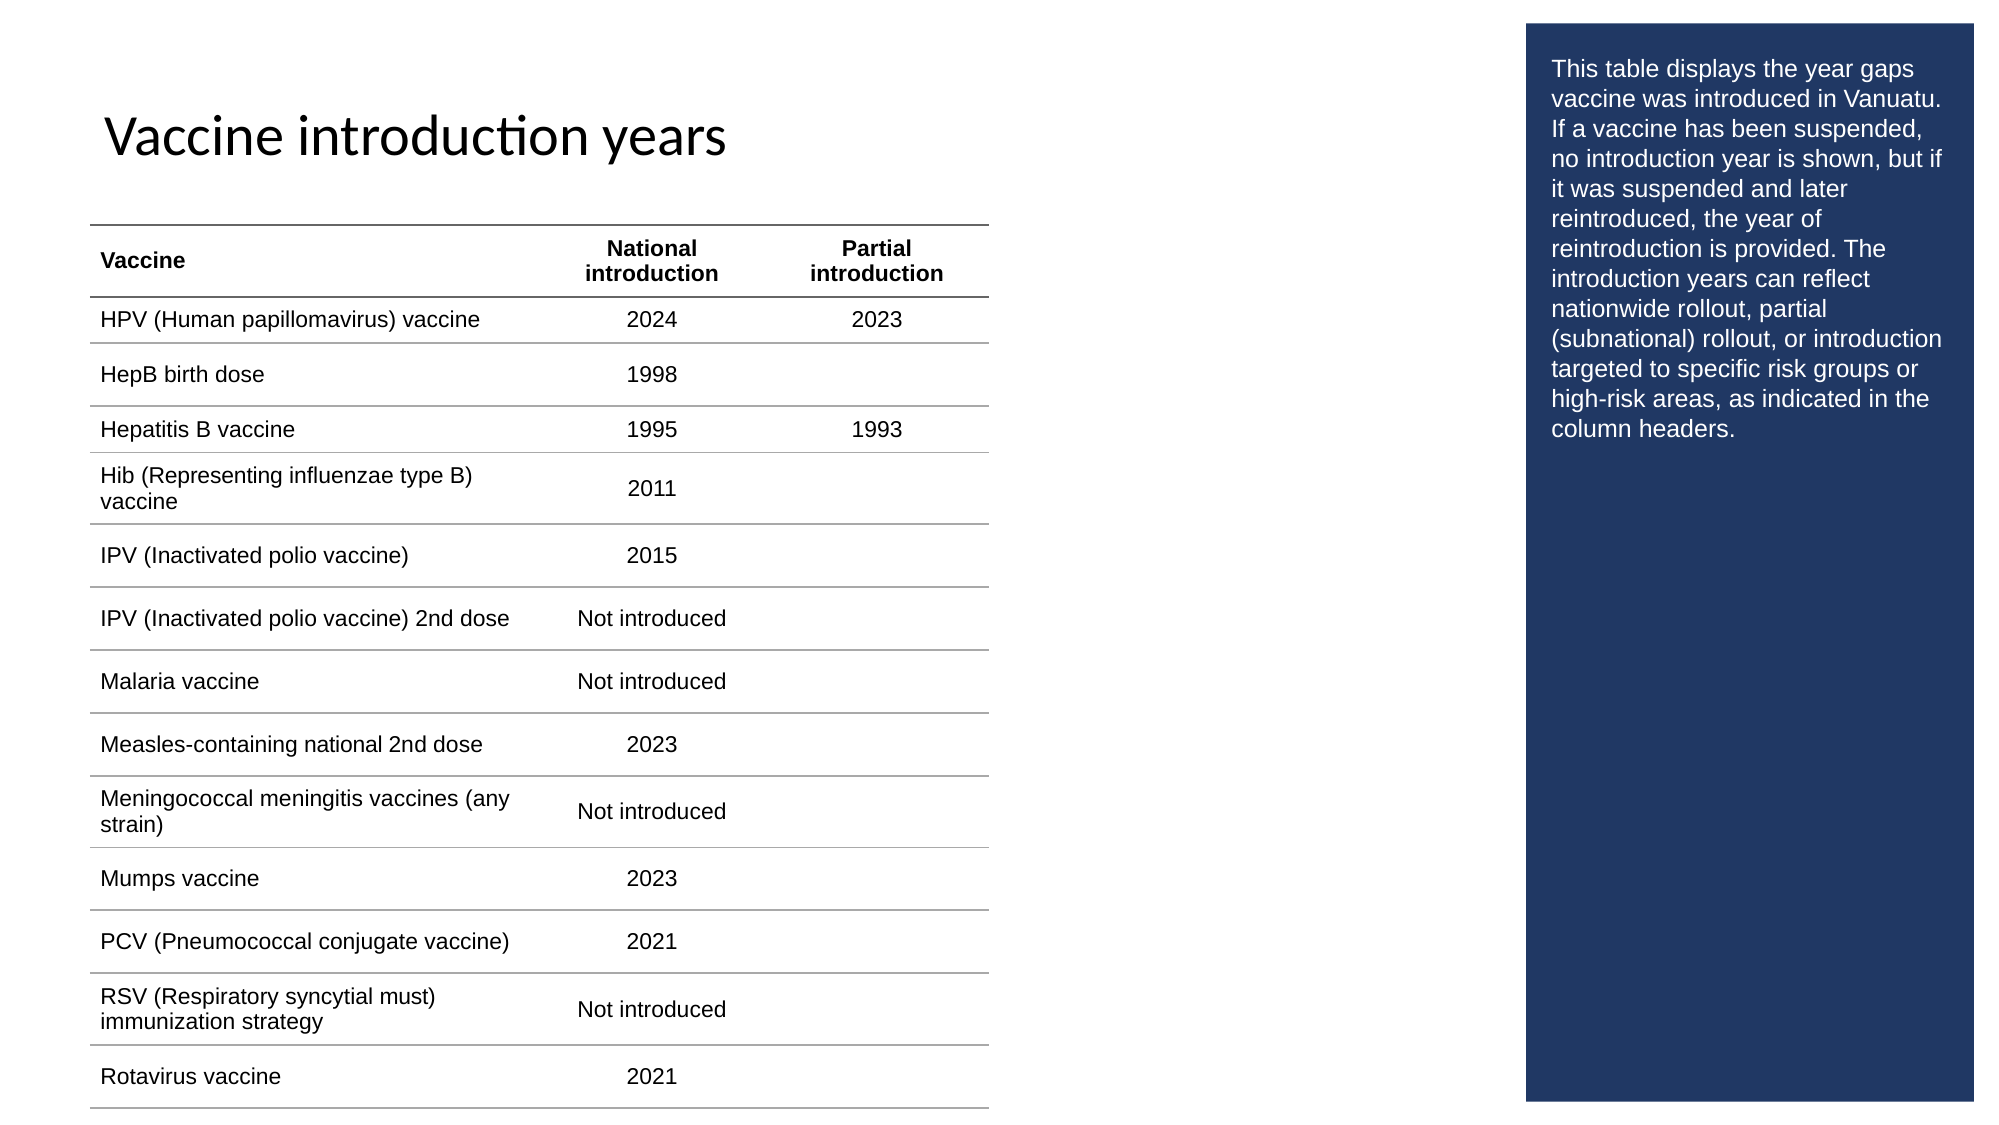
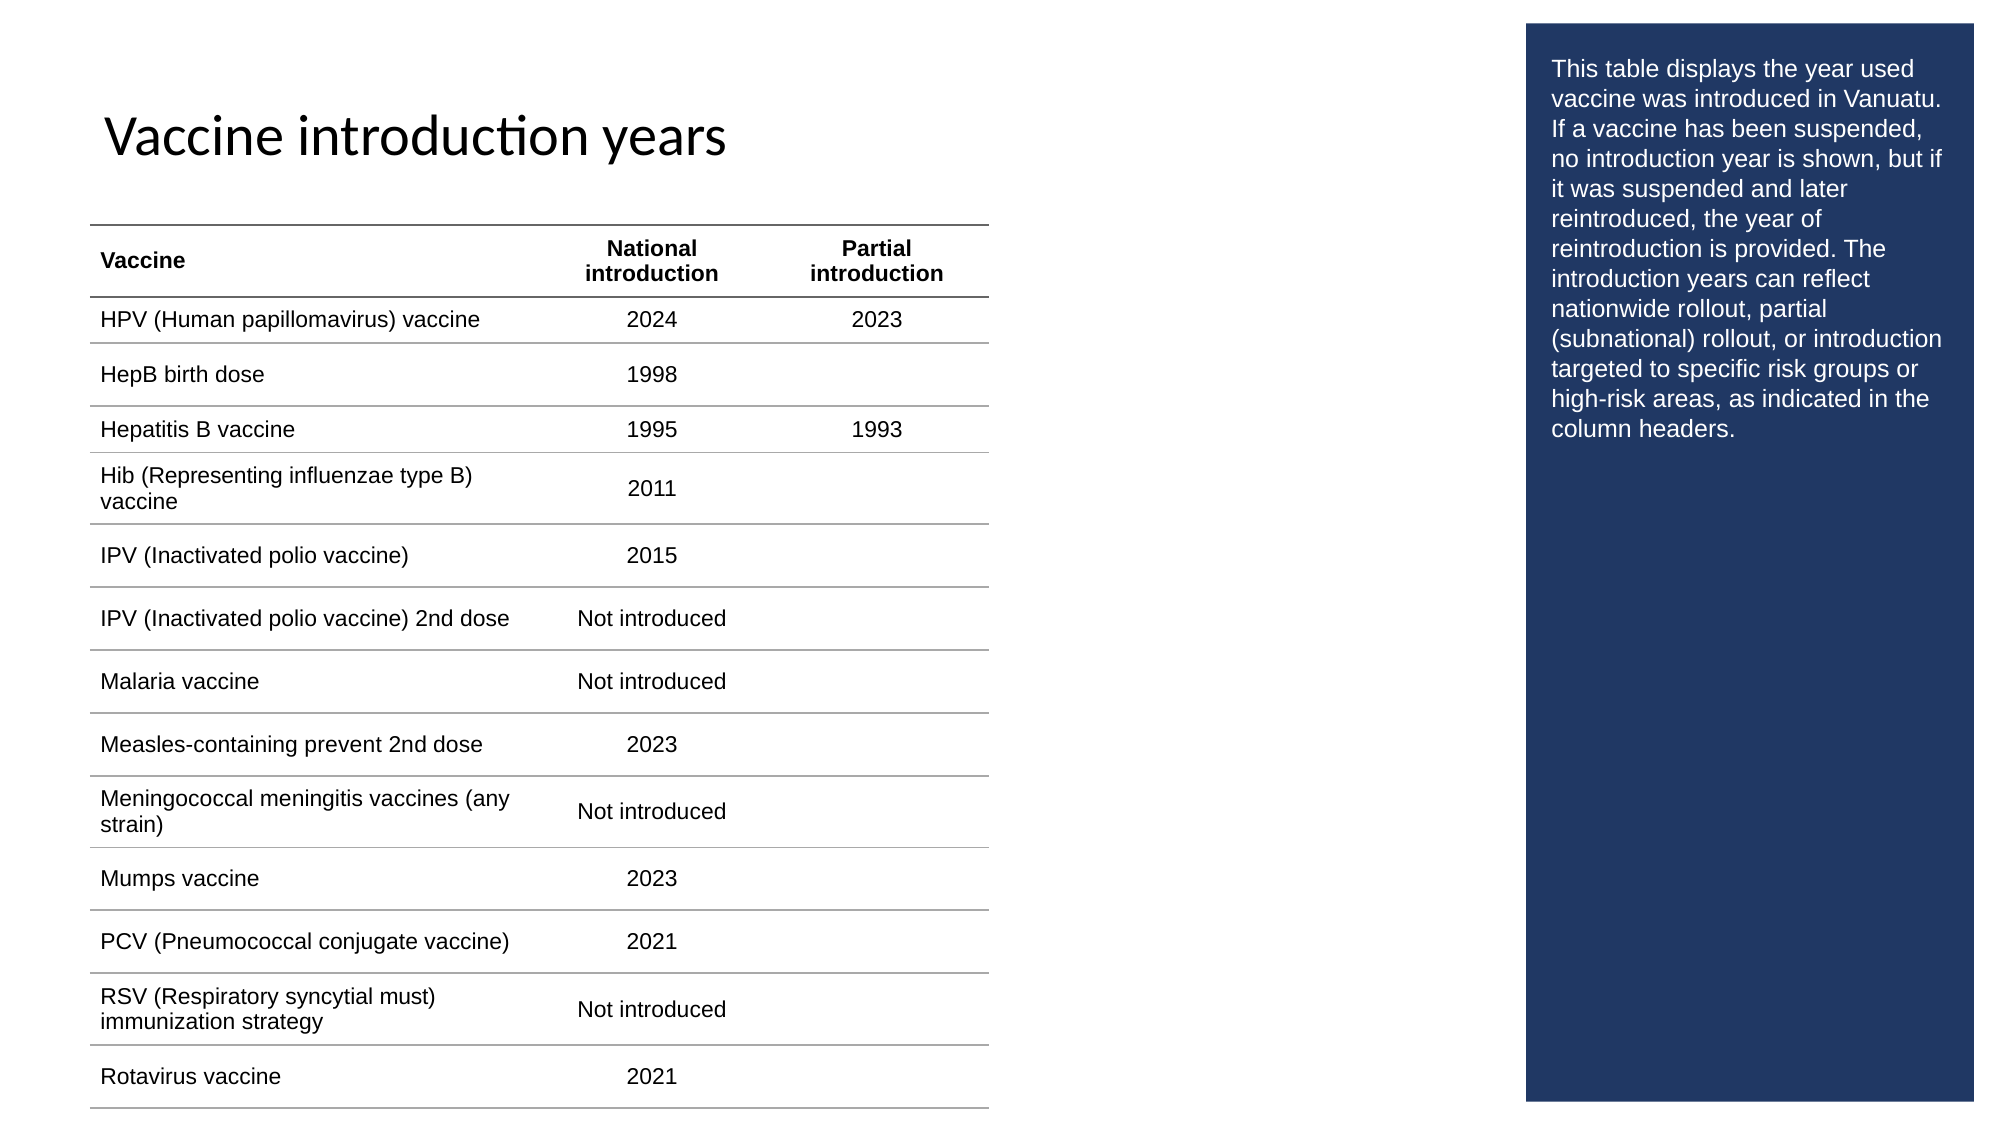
gaps: gaps -> used (1887, 69)
Measles-containing national: national -> prevent (343, 744)
